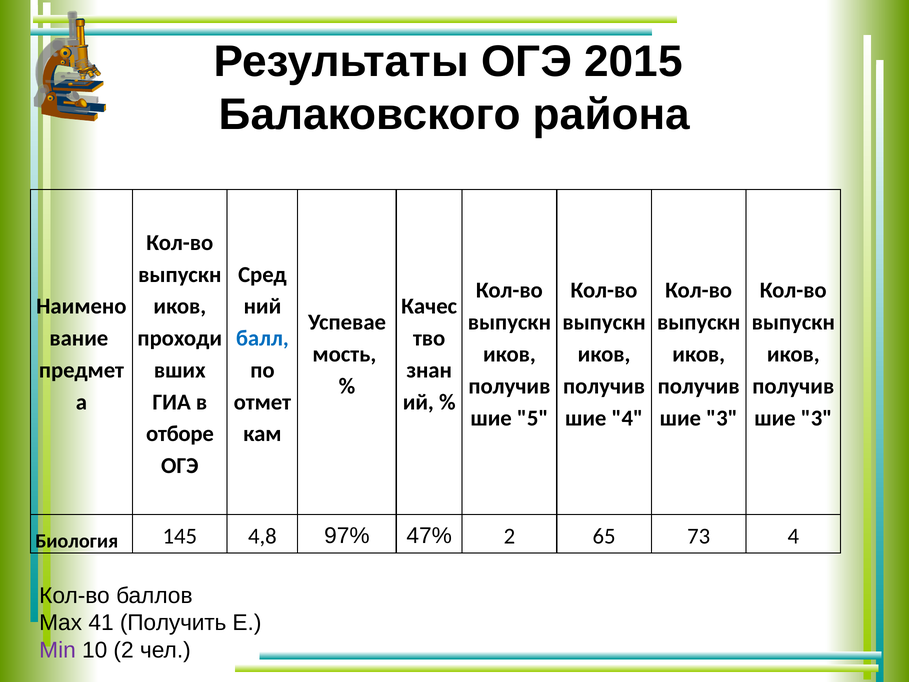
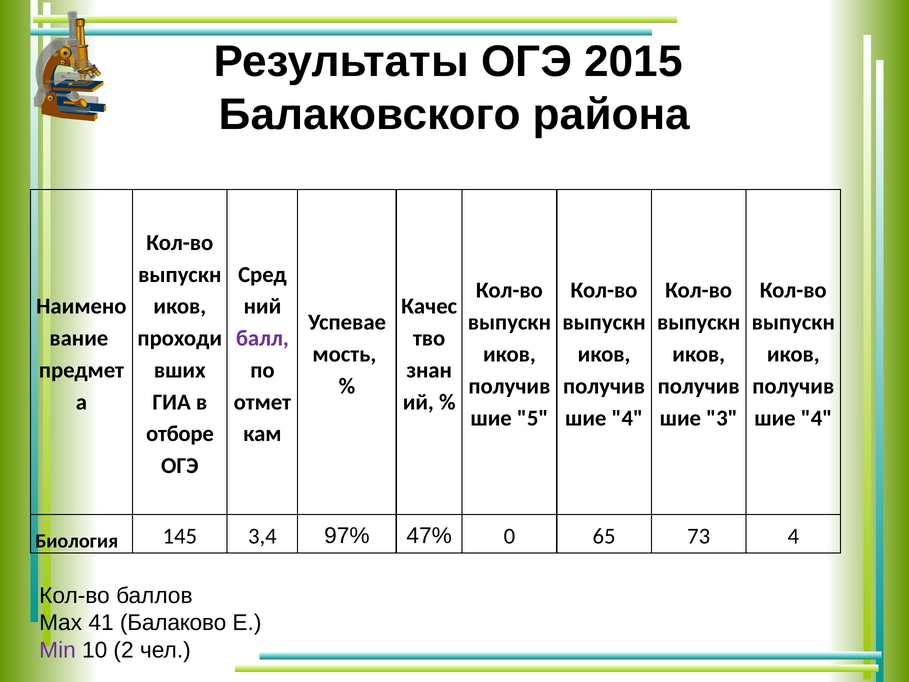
балл colour: blue -> purple (262, 338)
3: 3 -> 4 (817, 418)
4,8: 4,8 -> 3,4 (262, 536)
47% 2: 2 -> 0 (509, 536)
Получить: Получить -> Балаково (173, 623)
